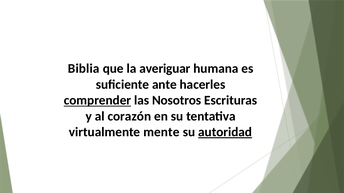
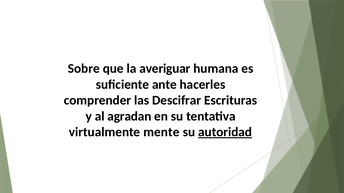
Biblia: Biblia -> Sobre (84, 69)
comprender underline: present -> none (98, 101)
Nosotros: Nosotros -> Descifrar (177, 101)
corazón: corazón -> agradan (129, 117)
